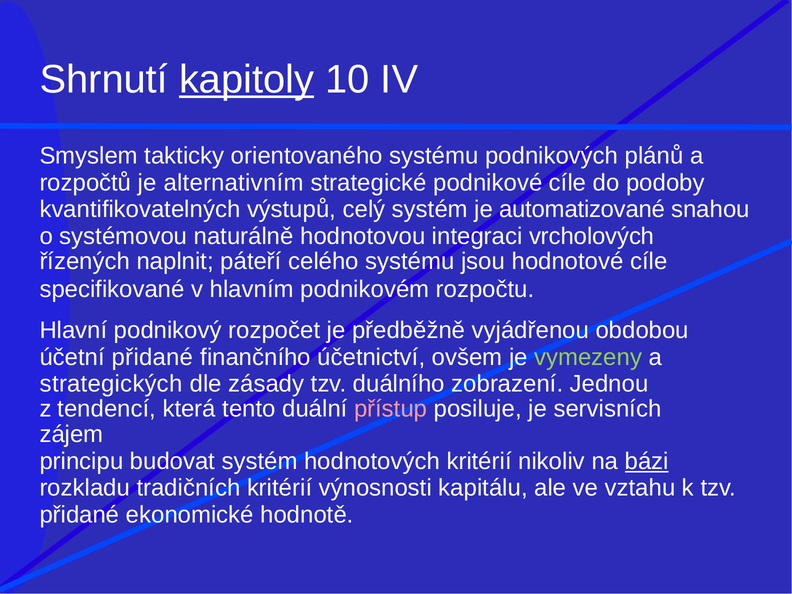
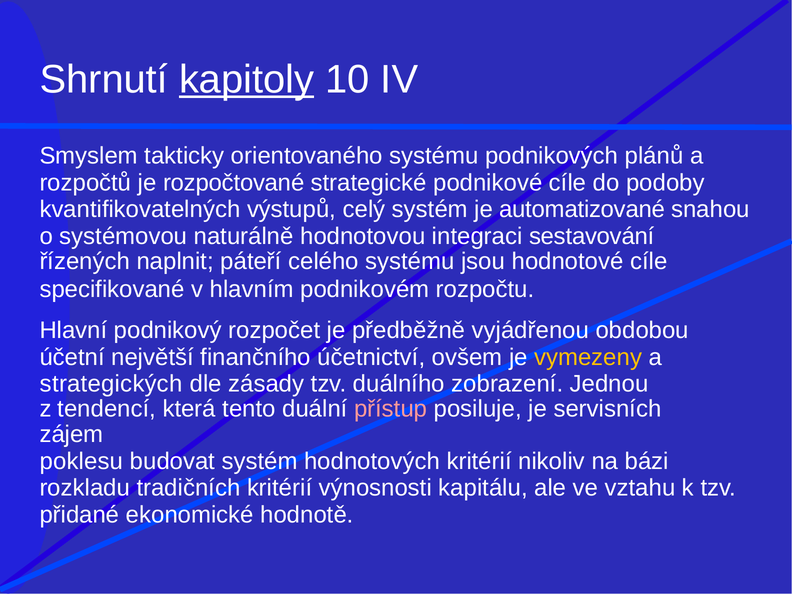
alternativním: alternativním -> rozpočtované (234, 183)
vrcholových: vrcholových -> sestavování (592, 236)
účetní přidané: přidané -> největší (153, 357)
vymezeny colour: light green -> yellow (588, 357)
principu: principu -> poklesu (81, 461)
bázi underline: present -> none (647, 461)
